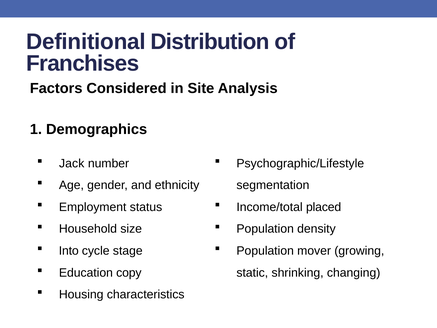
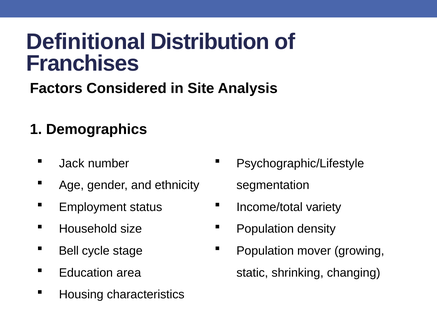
placed: placed -> variety (324, 207)
Into: Into -> Bell (69, 251)
copy: copy -> area (129, 272)
